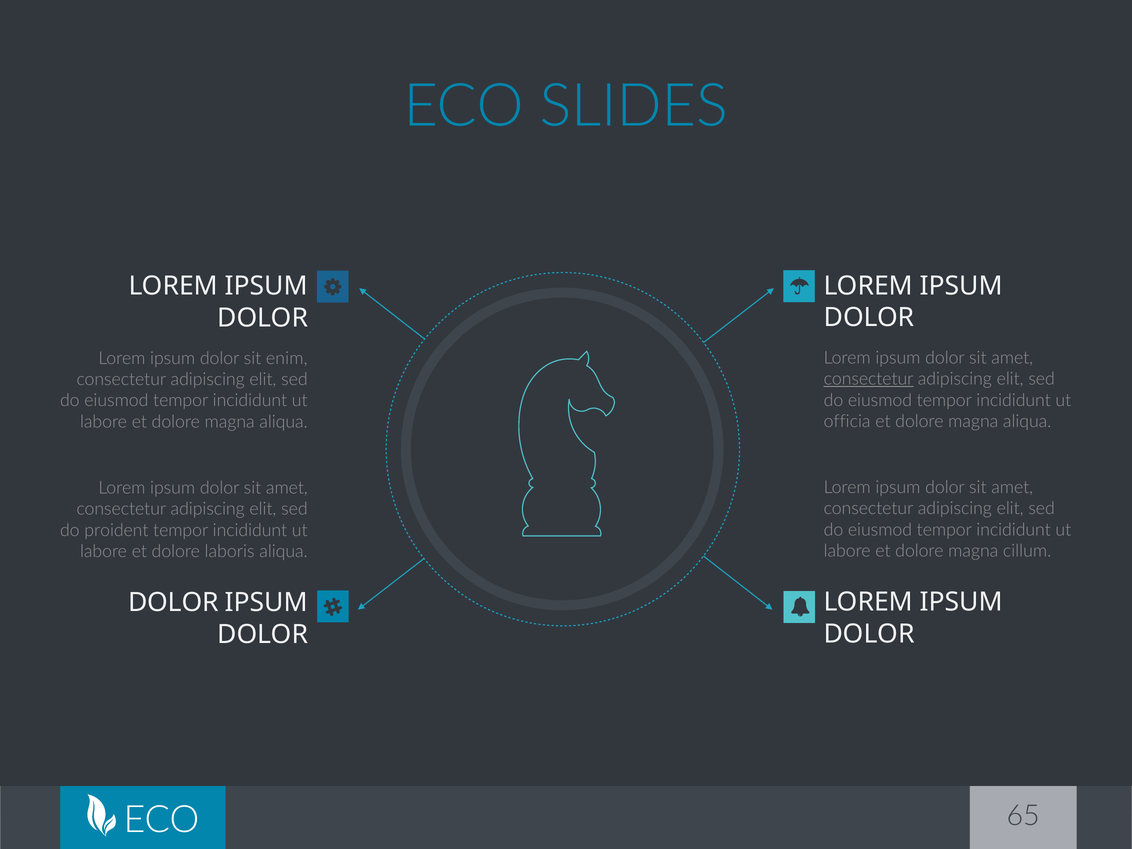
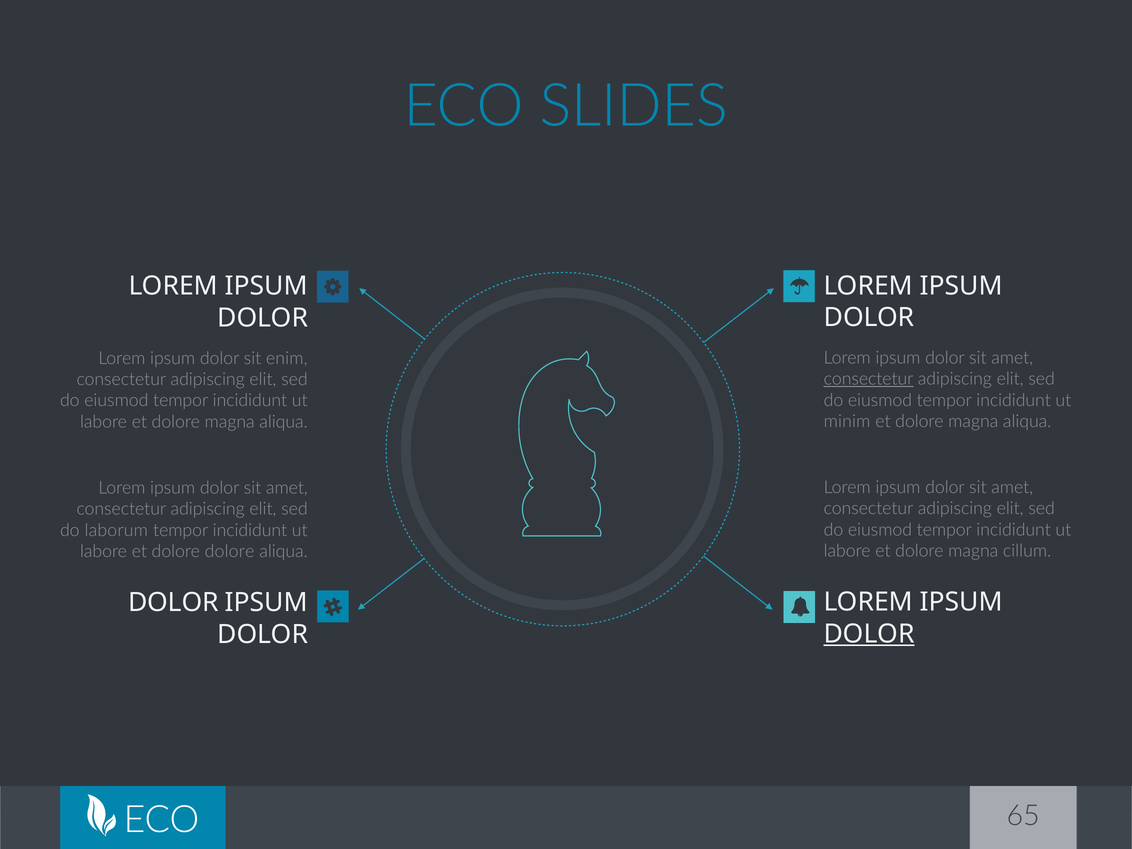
officia: officia -> minim (847, 421)
proident: proident -> laborum (116, 530)
dolore laboris: laboris -> dolore (230, 551)
DOLOR underline: none -> present (869, 634)
